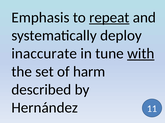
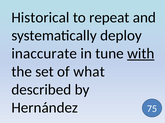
Emphasis: Emphasis -> Historical (40, 18)
repeat underline: present -> none (109, 18)
harm: harm -> what (89, 72)
11: 11 -> 75 (152, 109)
